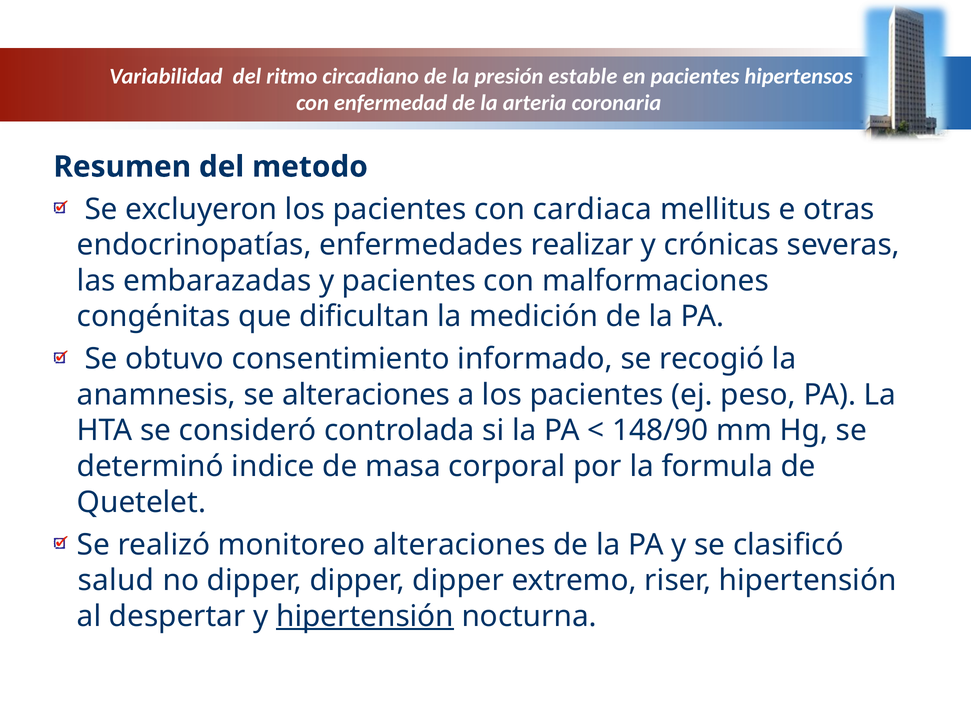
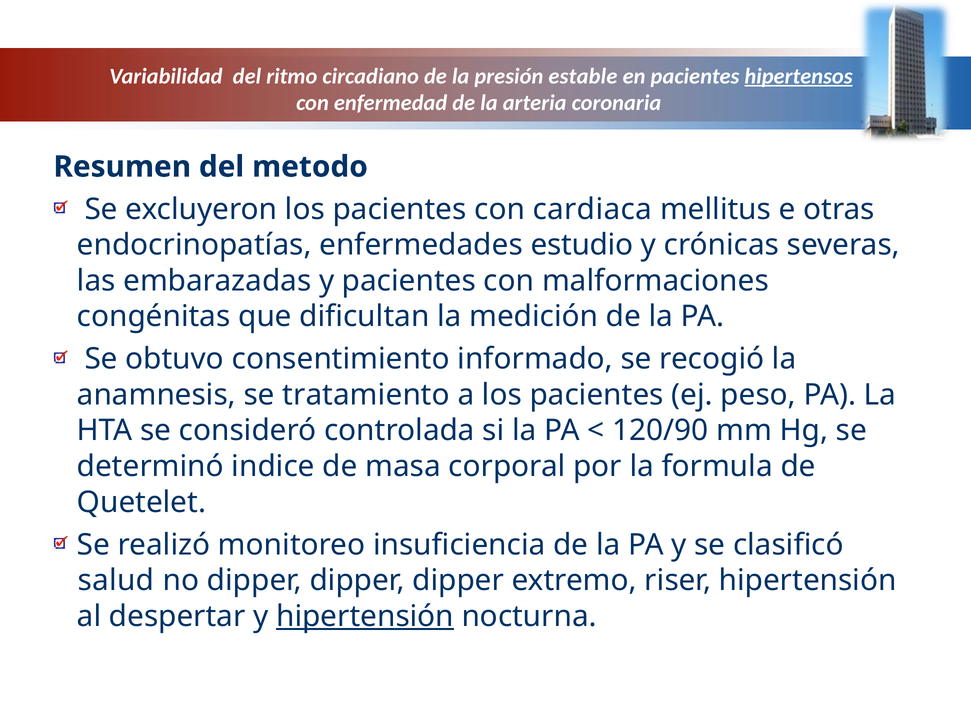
hipertensos underline: none -> present (799, 76)
realizar: realizar -> estudio (582, 245)
se alteraciones: alteraciones -> tratamiento (366, 395)
148/90: 148/90 -> 120/90 (660, 431)
monitoreo alteraciones: alteraciones -> insuficiencia (459, 545)
